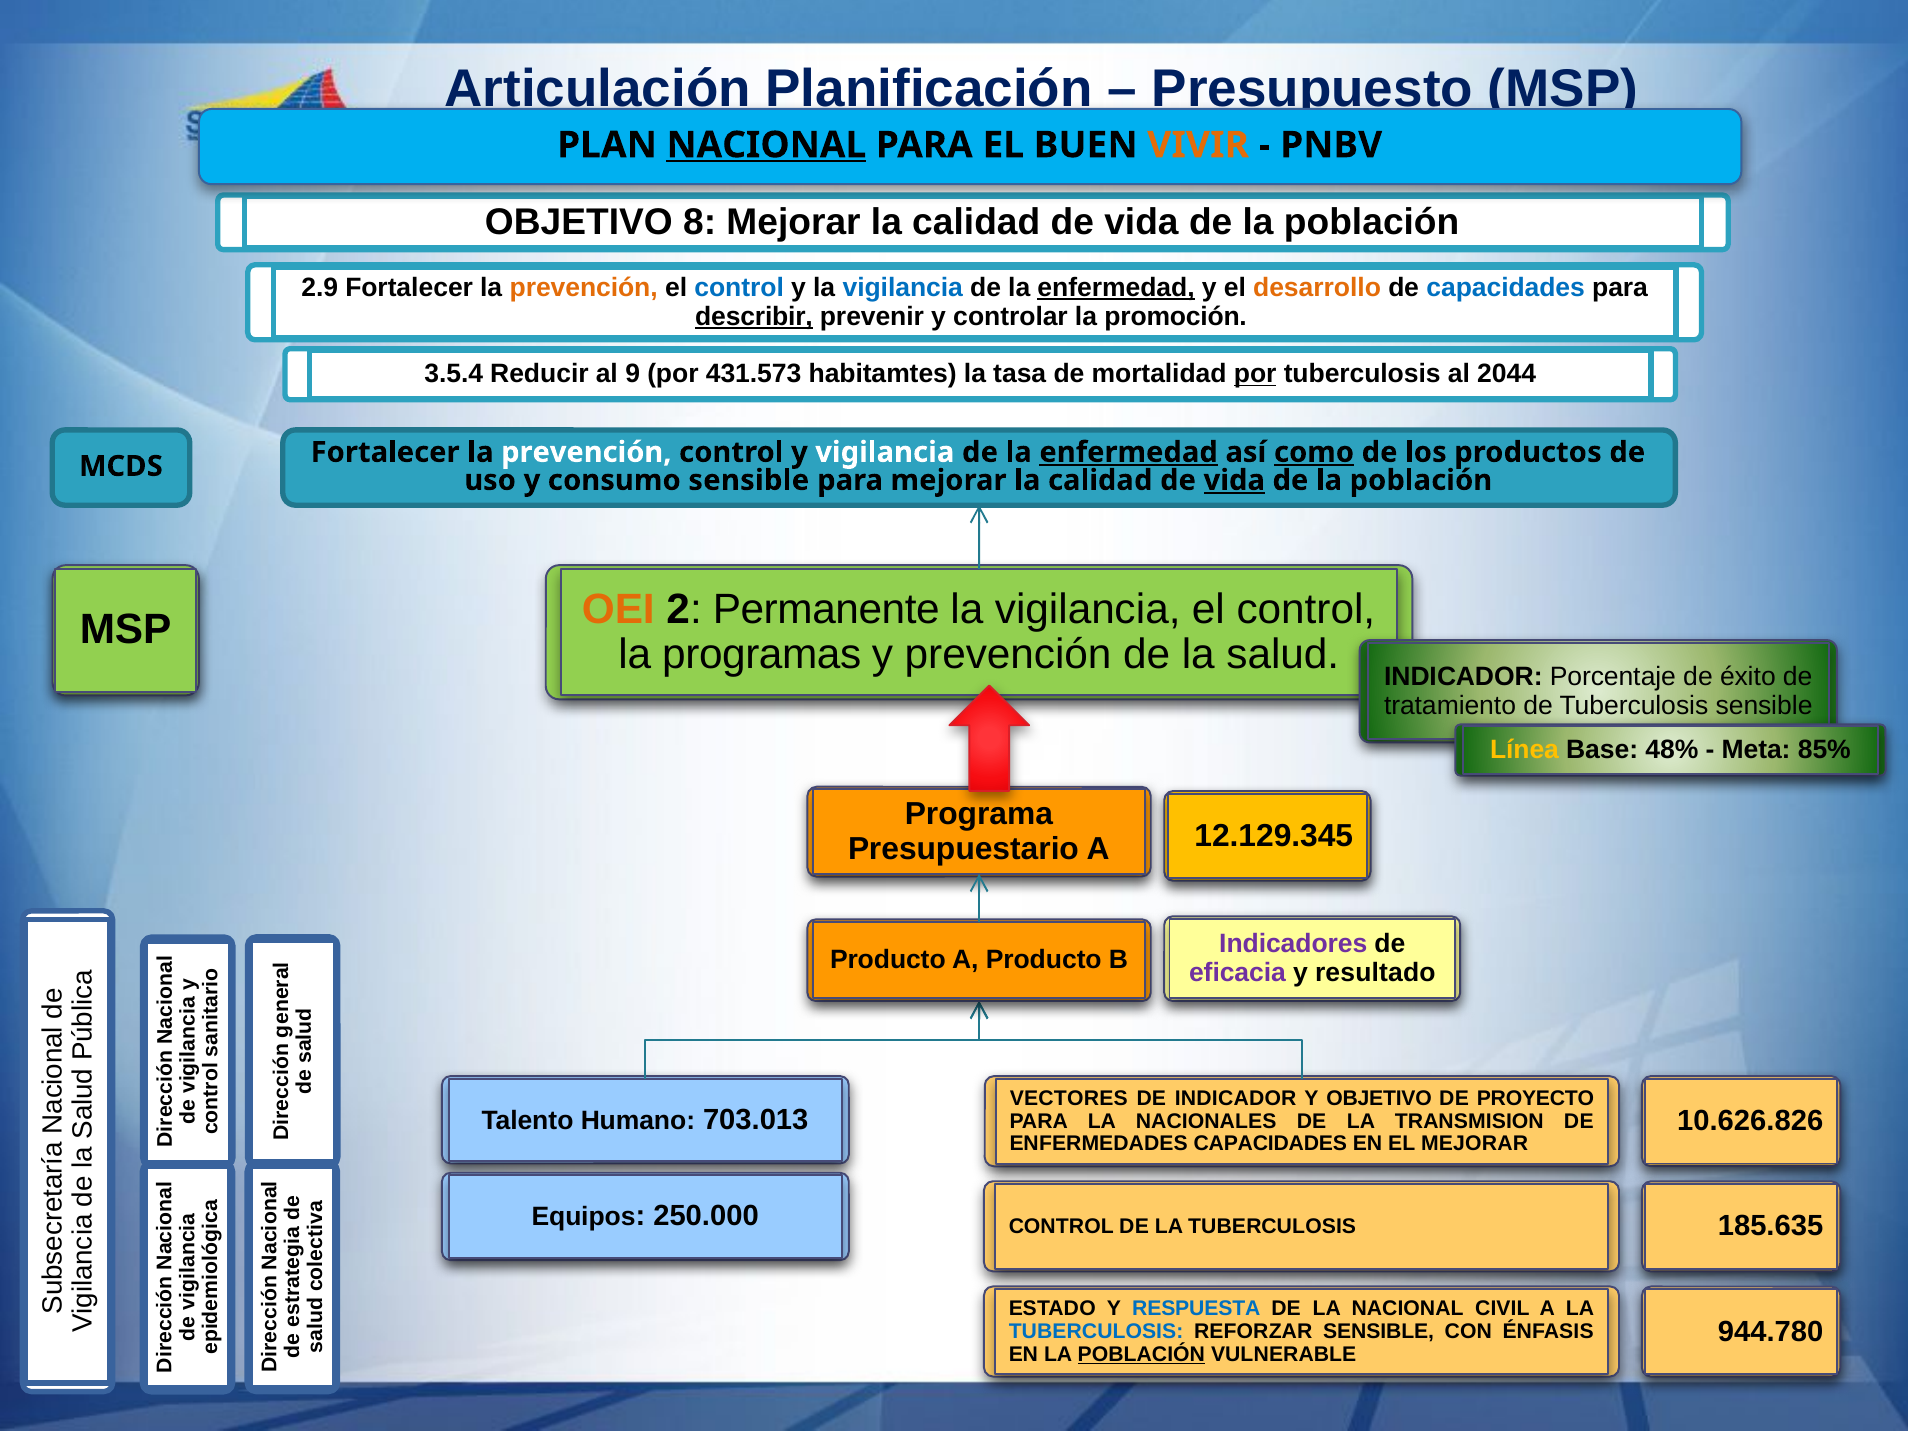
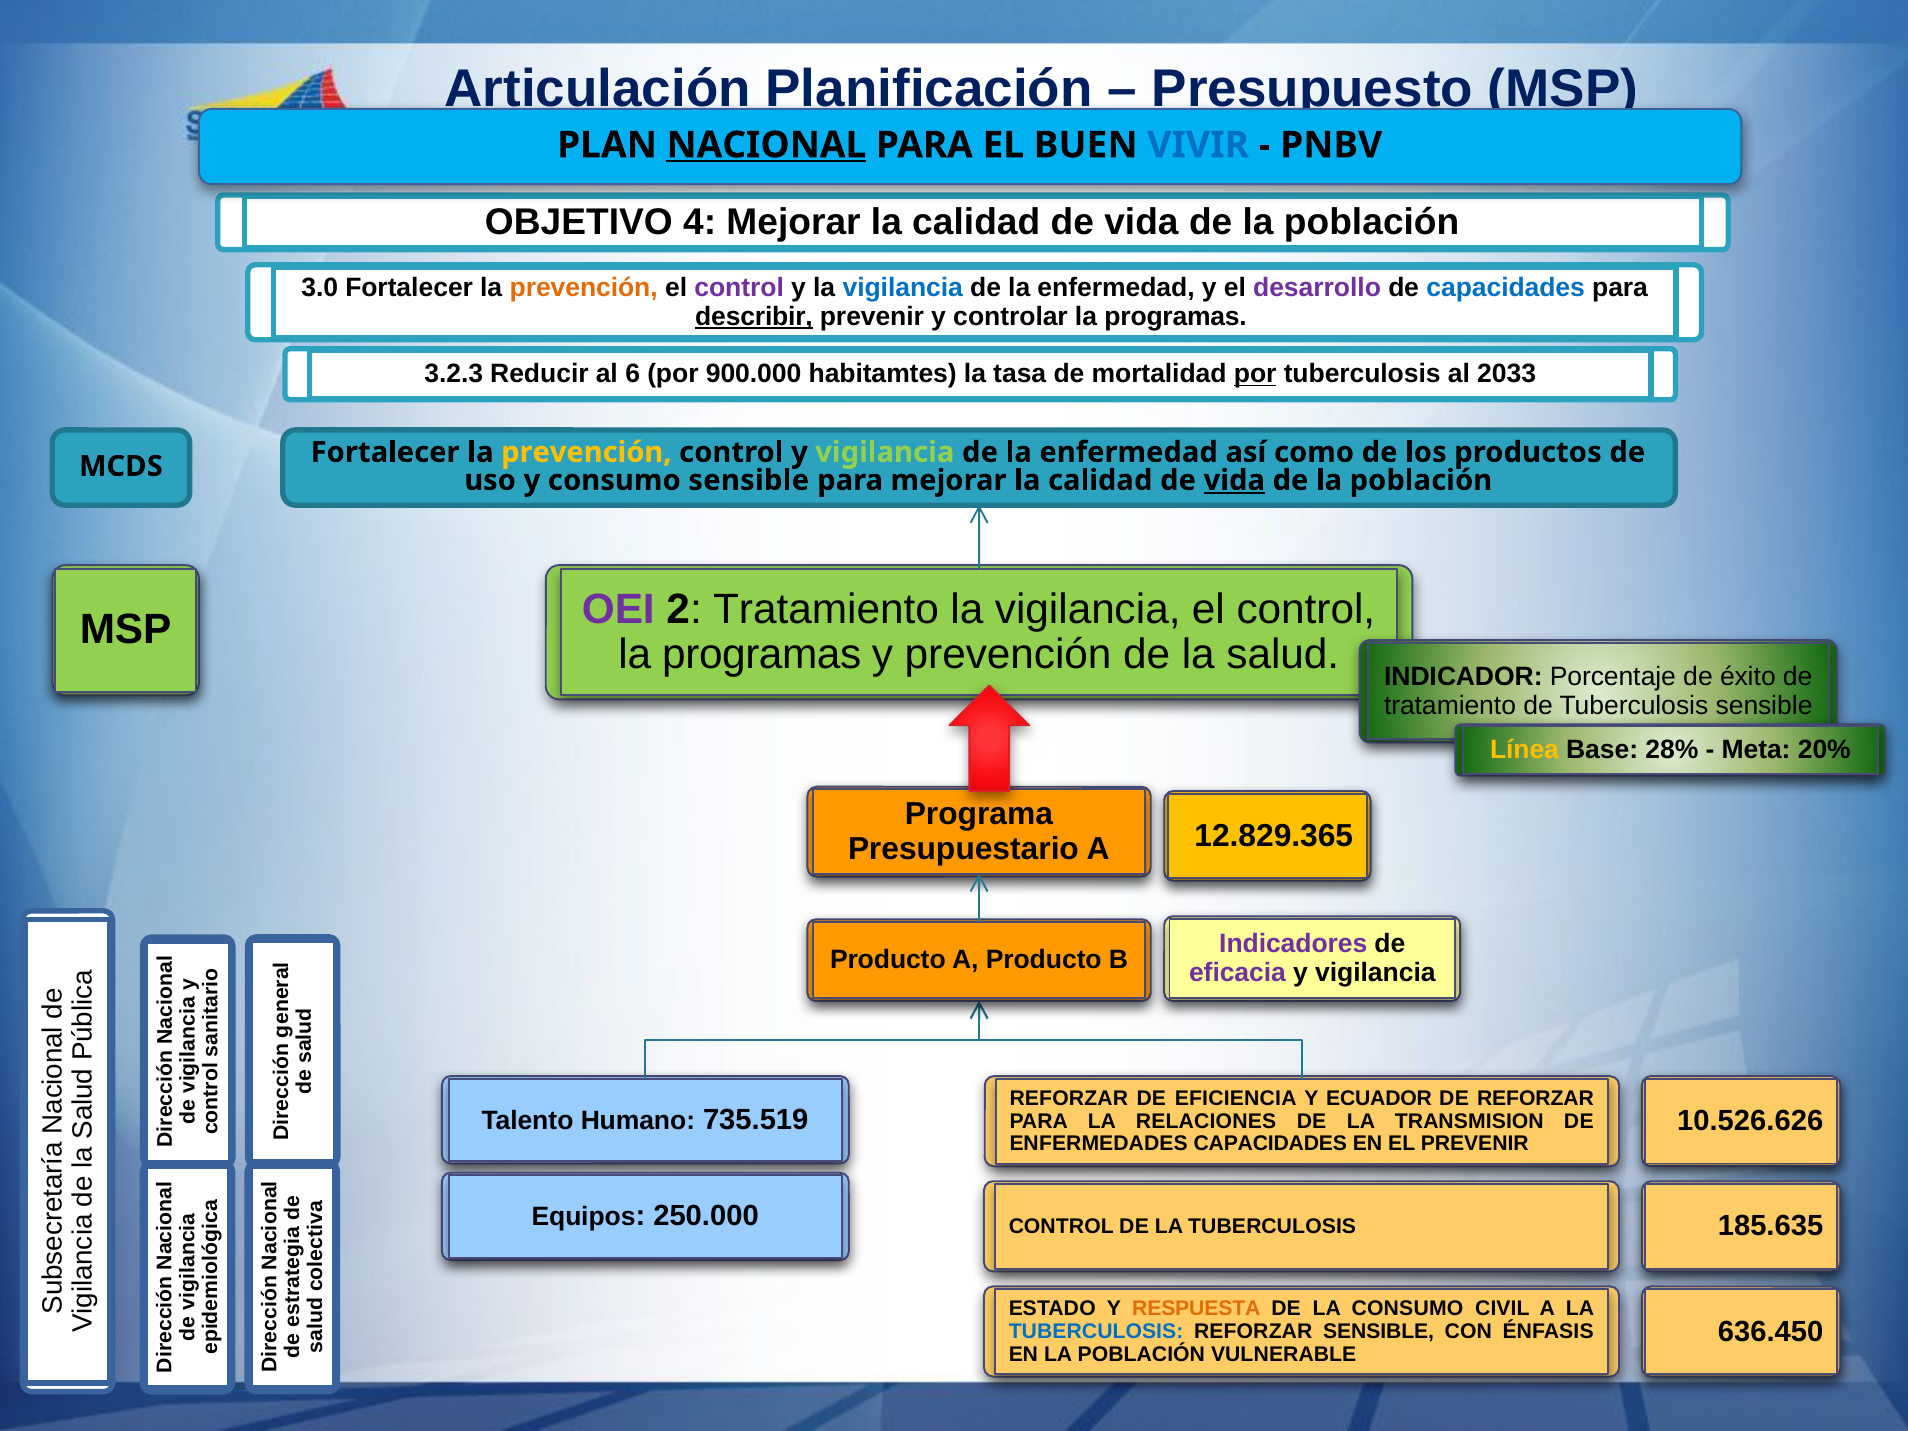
VIVIR colour: orange -> blue (1198, 145)
8: 8 -> 4 (700, 222)
2.9: 2.9 -> 3.0 (320, 288)
control colour: blue -> purple (739, 288)
enfermedad underline: present -> none (1116, 288)
desarrollo colour: orange -> purple (1317, 288)
controlar la promoción: promoción -> programas (1176, 316)
3.5.4: 3.5.4 -> 3.2.3 (454, 374)
9: 9 -> 6 (633, 374)
431.573: 431.573 -> 900.000 (754, 374)
2044: 2044 -> 2033 (1507, 374)
prevención colour: white -> yellow (586, 452)
vigilancia colour: white -> light green (885, 452)
enfermedad underline: present -> none (1129, 452)
como underline: present -> none (1314, 452)
OEI colour: orange -> purple (618, 609)
2 Permanente: Permanente -> Tratamiento (826, 609)
48%: 48% -> 28% (1672, 750)
85%: 85% -> 20% (1824, 750)
12.129.345: 12.129.345 -> 12.829.365 (1274, 836)
resultado: resultado -> vigilancia (1375, 973)
VECTORES: VECTORES -> REFORZAR (1069, 1098)
DE INDICADOR: INDICADOR -> EFICIENCIA (1236, 1098)
Y OBJETIVO: OBJETIVO -> ECUADOR (1379, 1098)
DE PROYECTO: PROYECTO -> REFORZAR (1535, 1098)
10.626.826: 10.626.826 -> 10.526.626 (1750, 1121)
703.013: 703.013 -> 735.519 (756, 1120)
NACIONALES: NACIONALES -> RELACIONES (1206, 1121)
EL MEJORAR: MEJORAR -> PREVENIR (1475, 1144)
RESPUESTA colour: blue -> orange (1196, 1308)
LA NACIONAL: NACIONAL -> CONSUMO (1407, 1308)
944.780: 944.780 -> 636.450 (1771, 1331)
POBLACIÓN underline: present -> none (1141, 1354)
